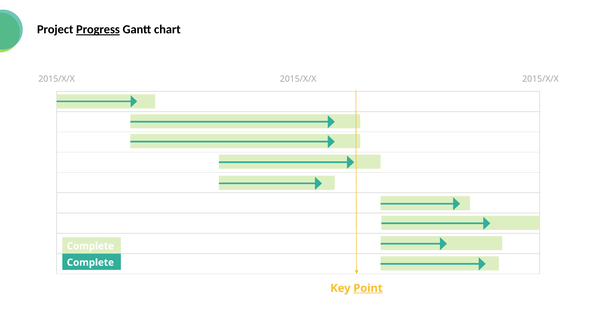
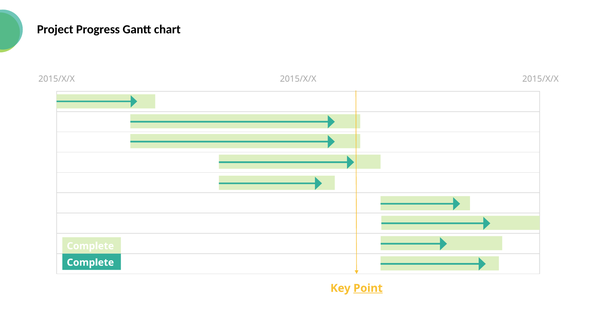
Progress underline: present -> none (98, 30)
